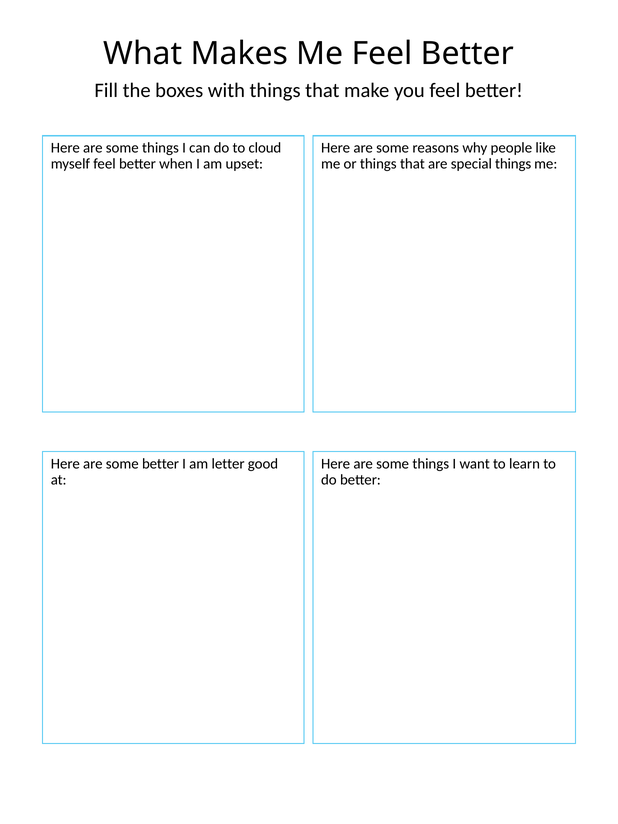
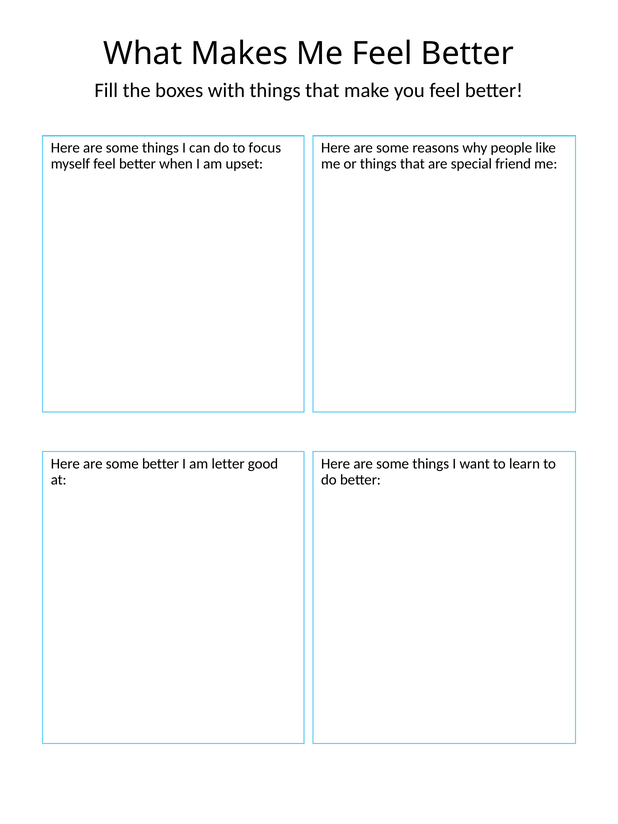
cloud: cloud -> focus (265, 148)
special things: things -> friend (513, 164)
